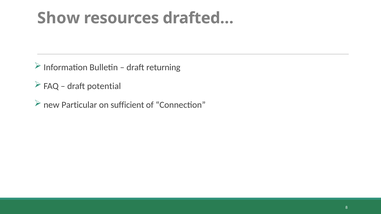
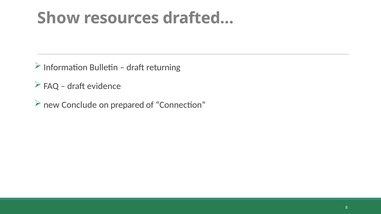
potential: potential -> evidence (104, 86)
Particular: Particular -> Conclude (79, 105)
sufficient: sufficient -> prepared (127, 105)
